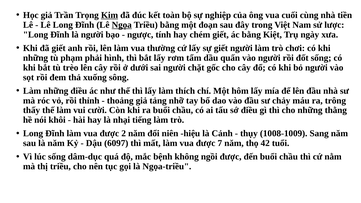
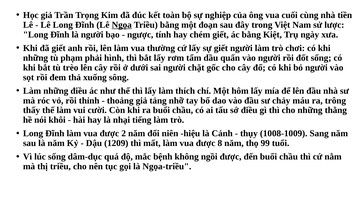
Kim underline: present -> none (110, 15)
6097: 6097 -> 1209 (116, 143)
7: 7 -> 8 (220, 143)
42: 42 -> 99 (265, 143)
